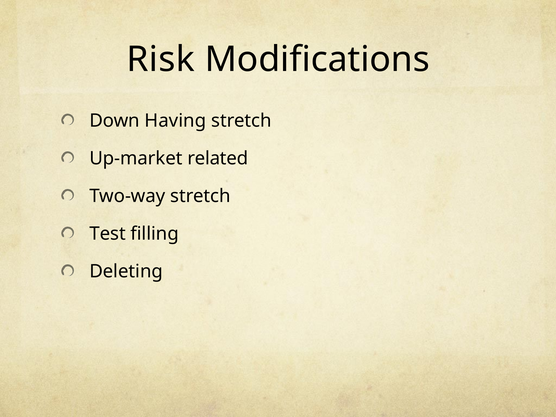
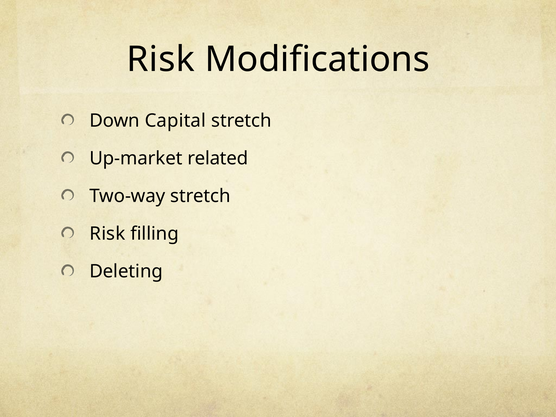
Having: Having -> Capital (175, 121)
Test: Test -> Risk (107, 234)
